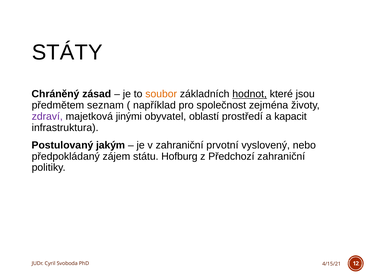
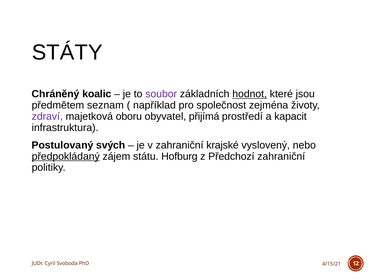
zásad: zásad -> koalic (97, 94)
soubor colour: orange -> purple (161, 94)
jinými: jinými -> oboru (129, 116)
oblastí: oblastí -> přijímá (204, 116)
jakým: jakým -> svých (111, 145)
prvotní: prvotní -> krajské (223, 145)
předpokládaný underline: none -> present (66, 156)
